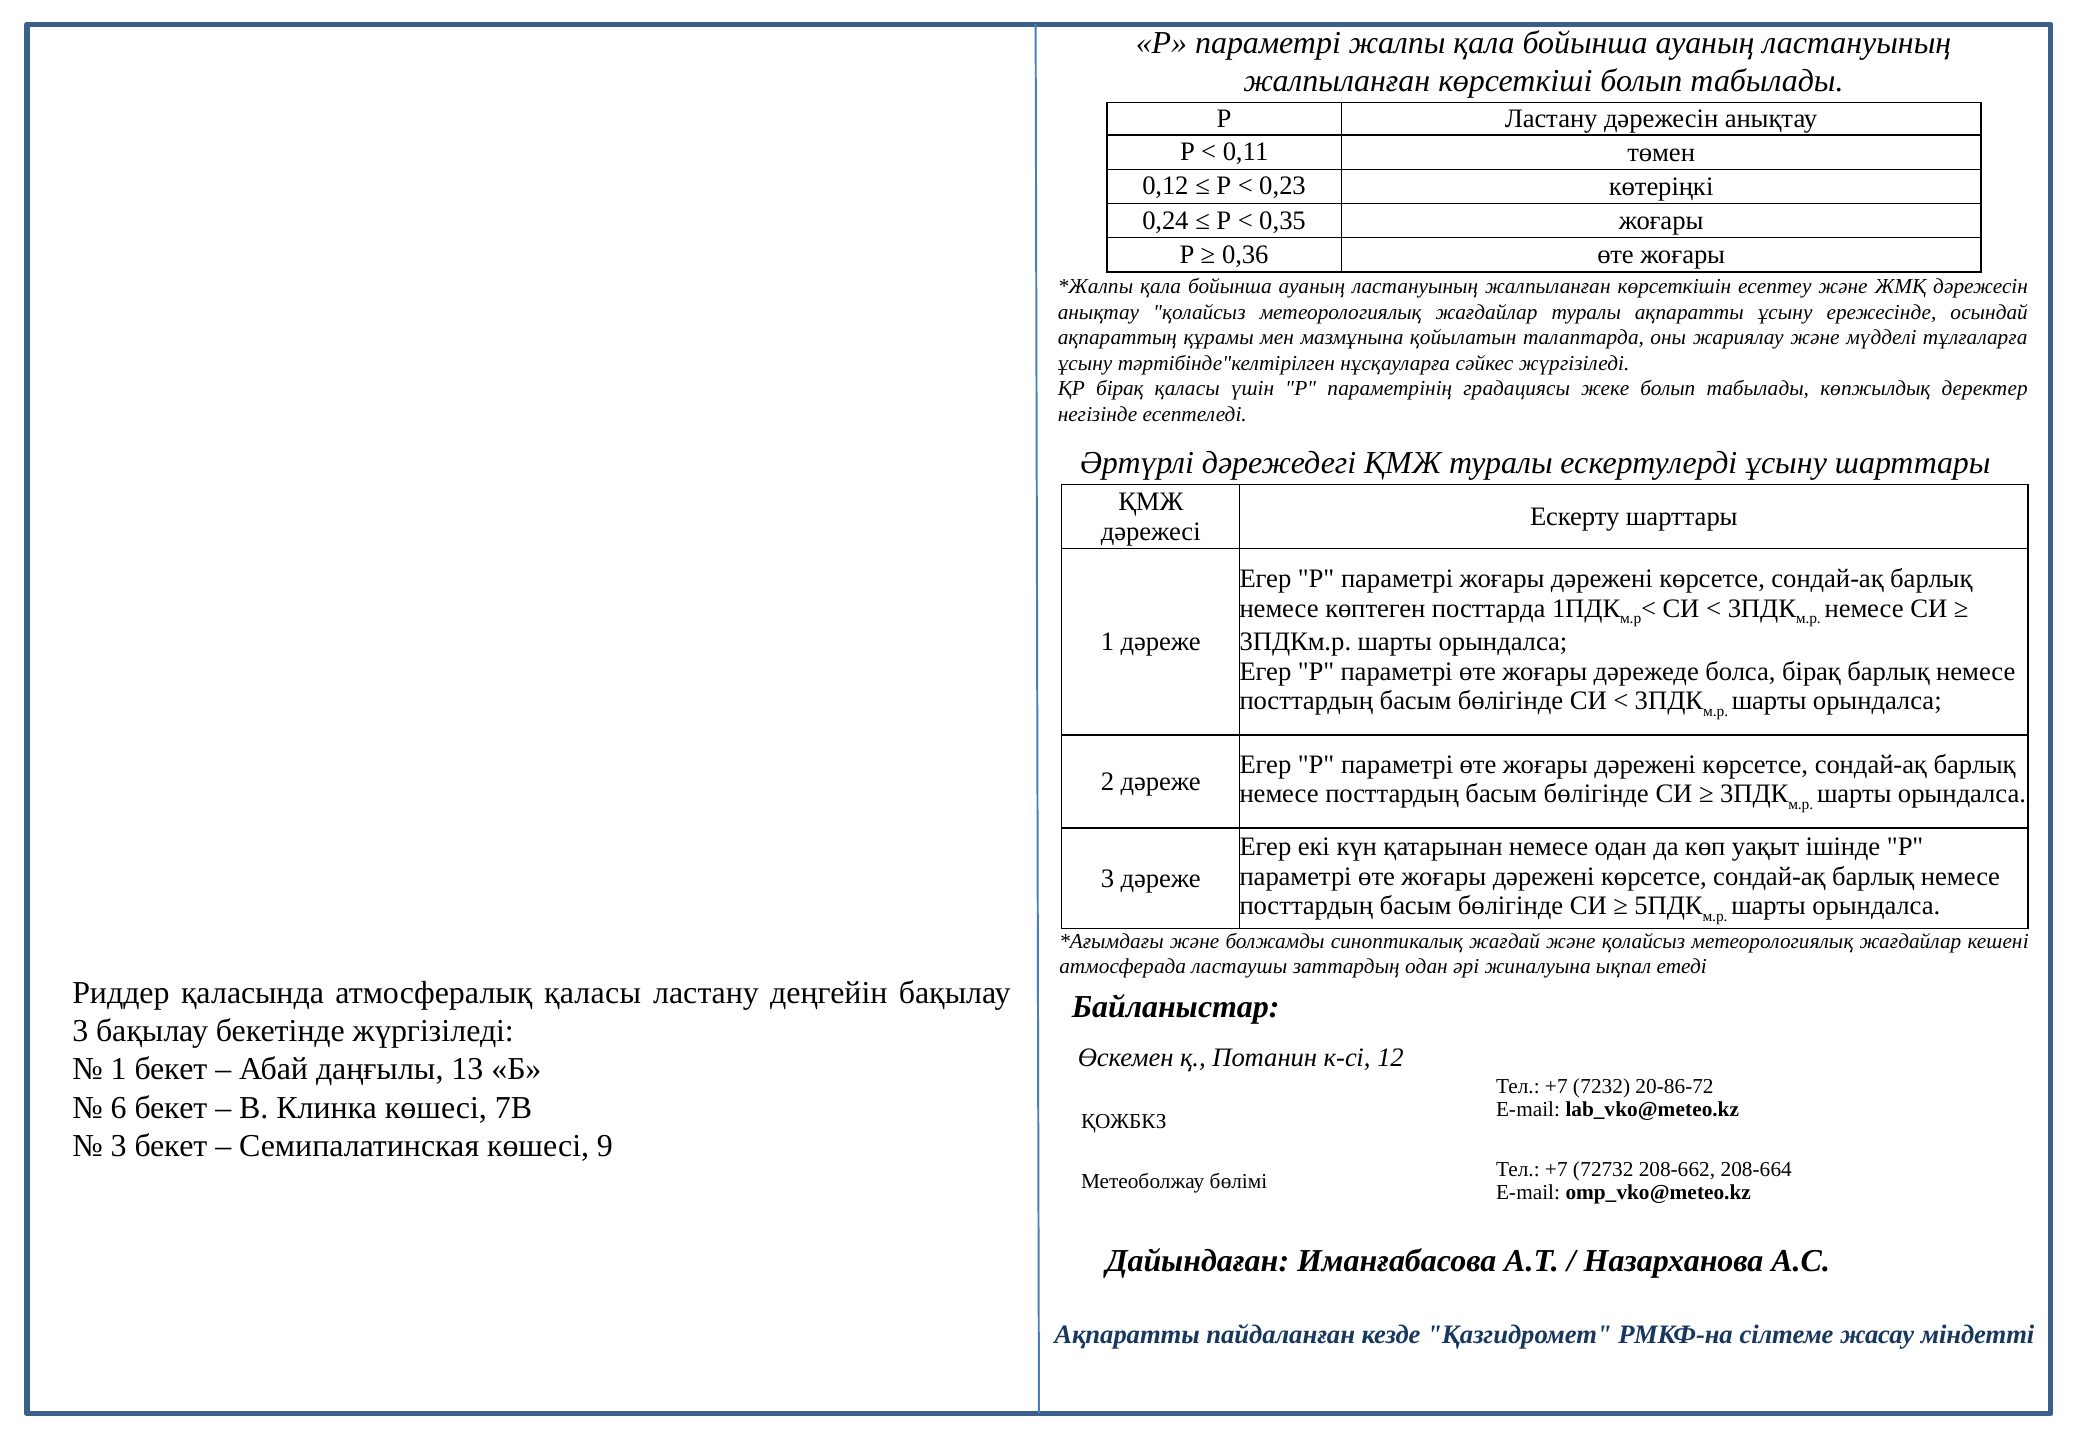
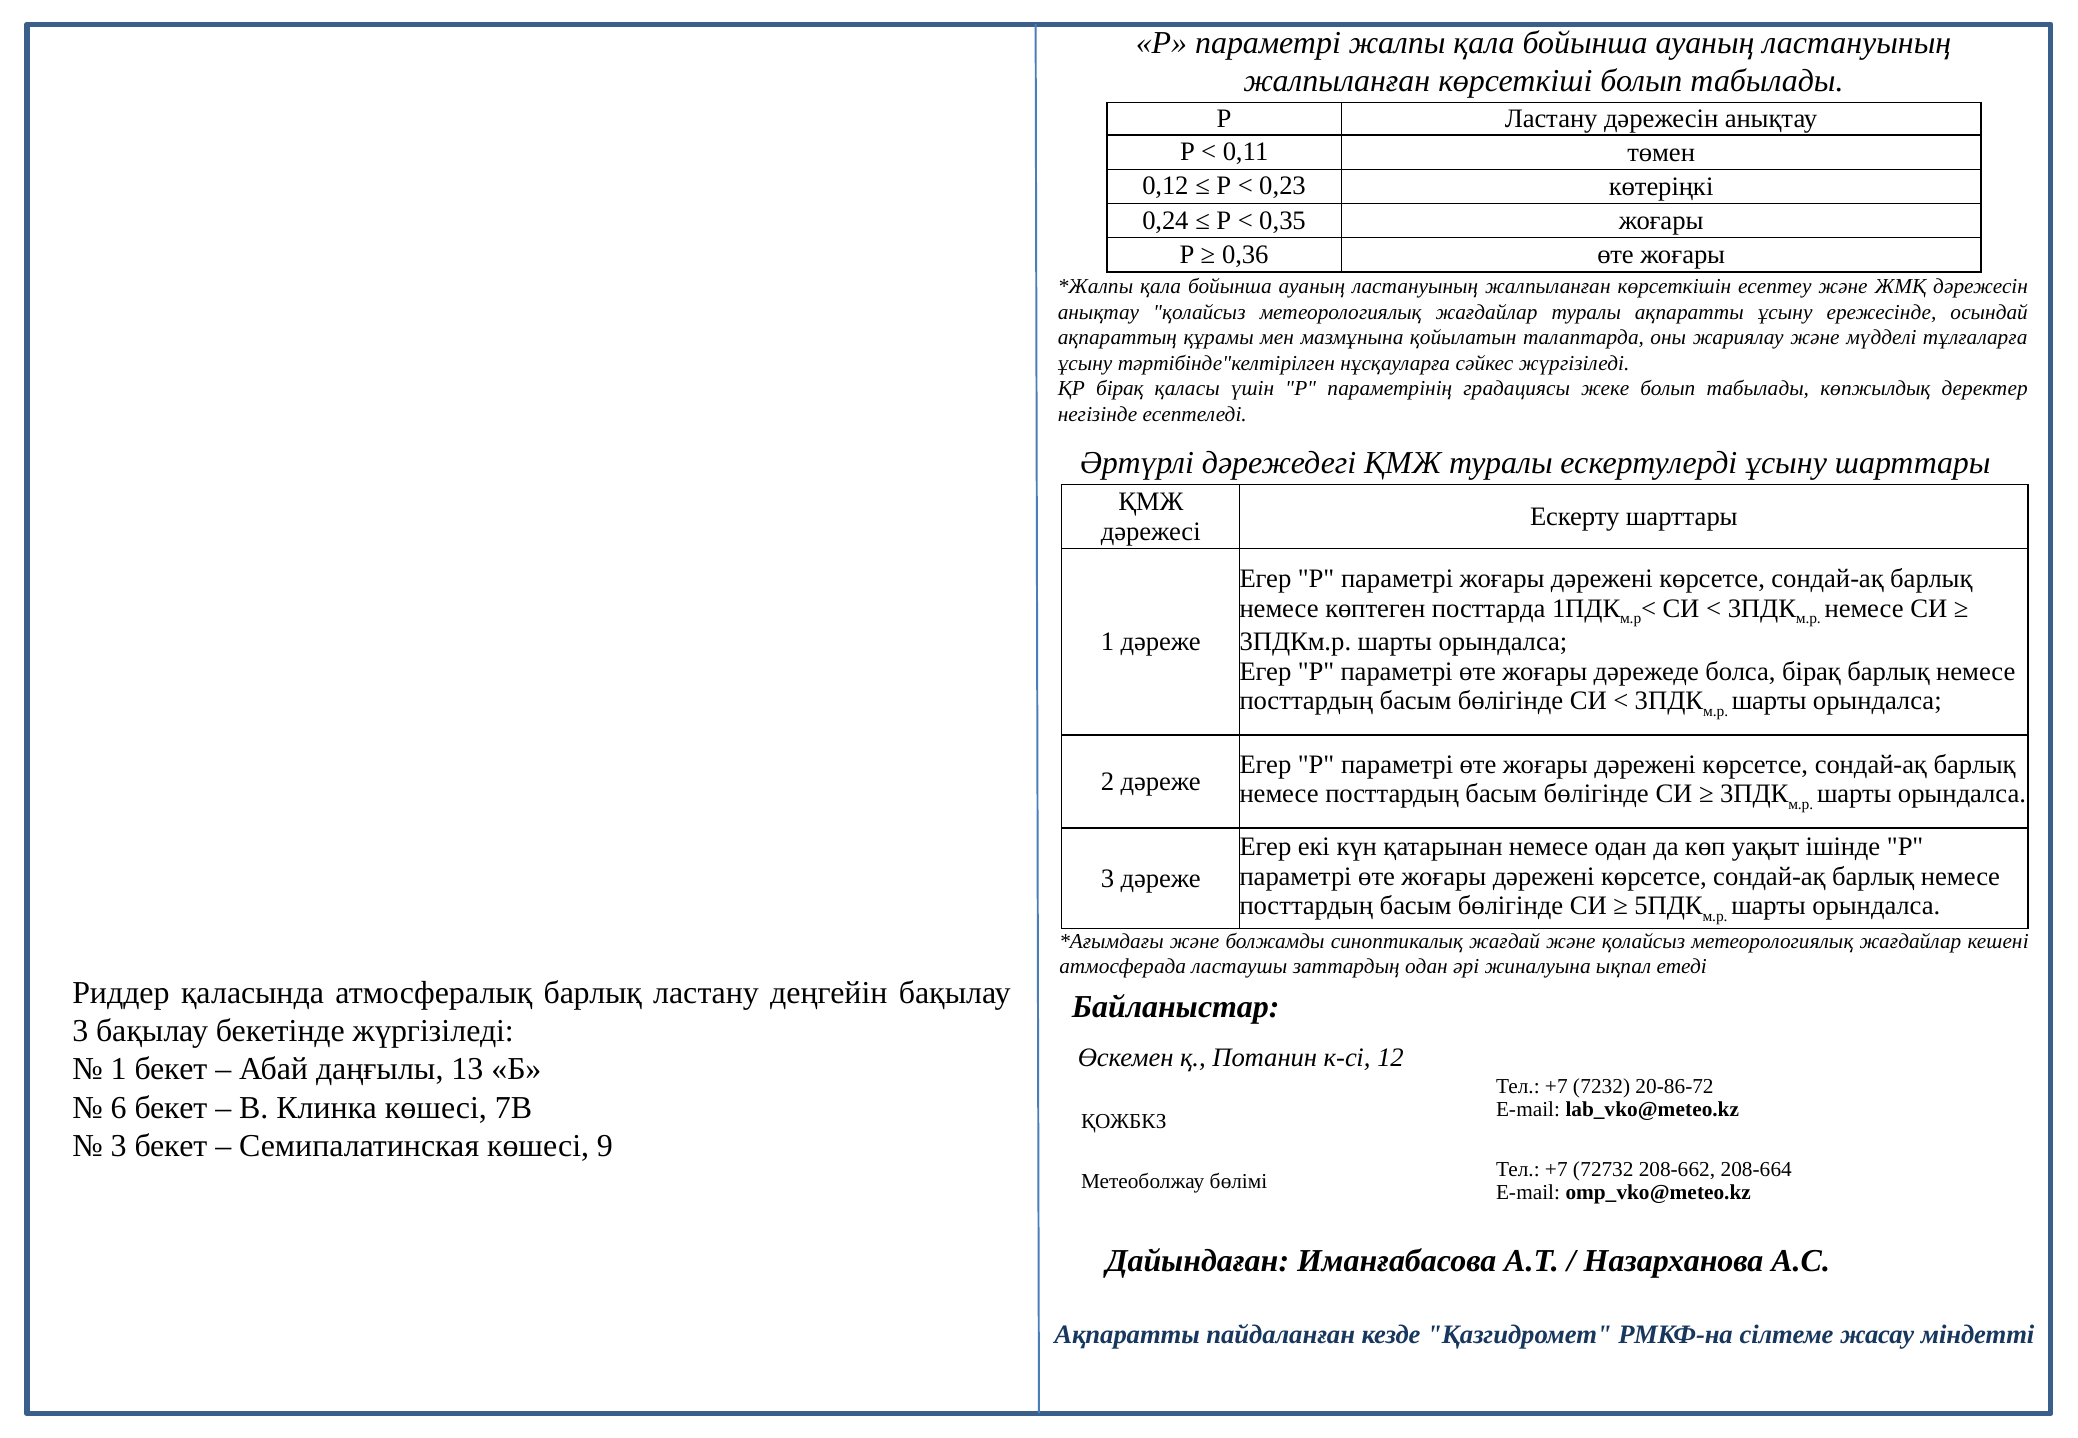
атмосфералық қаласы: қаласы -> барлық (593, 993)
